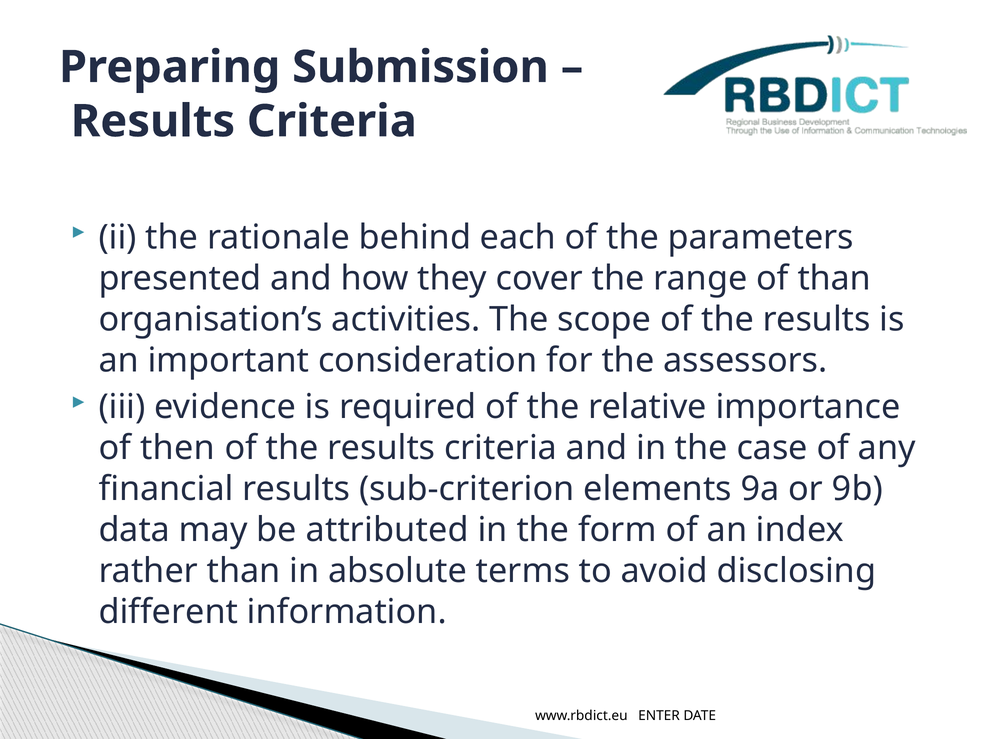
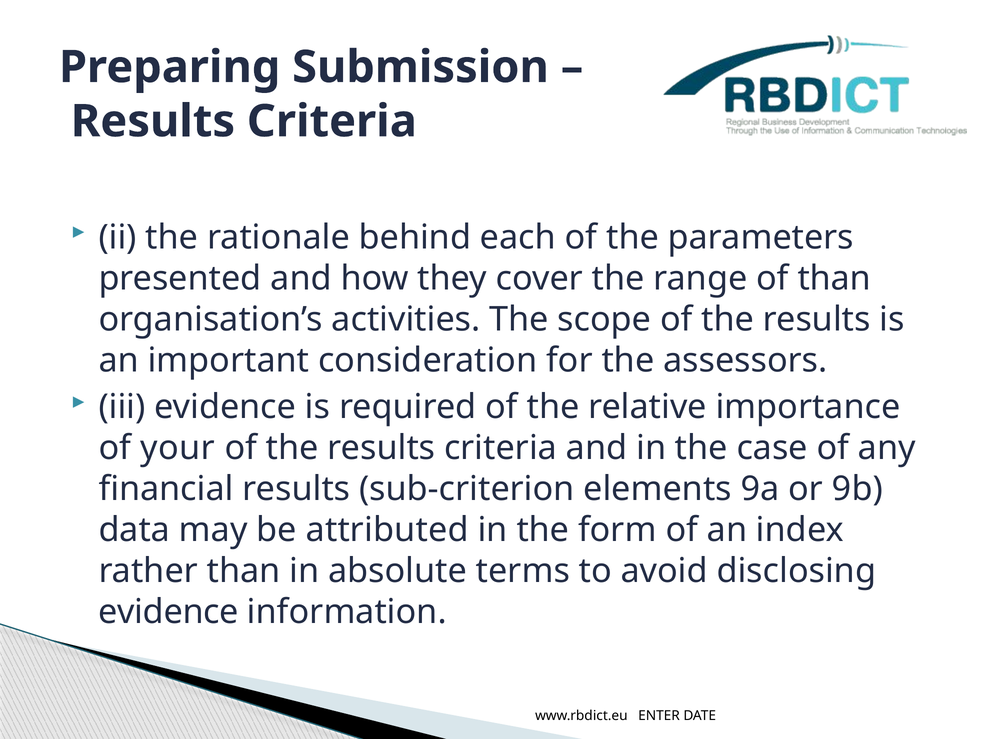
then: then -> your (178, 448)
different: different -> evidence (169, 613)
